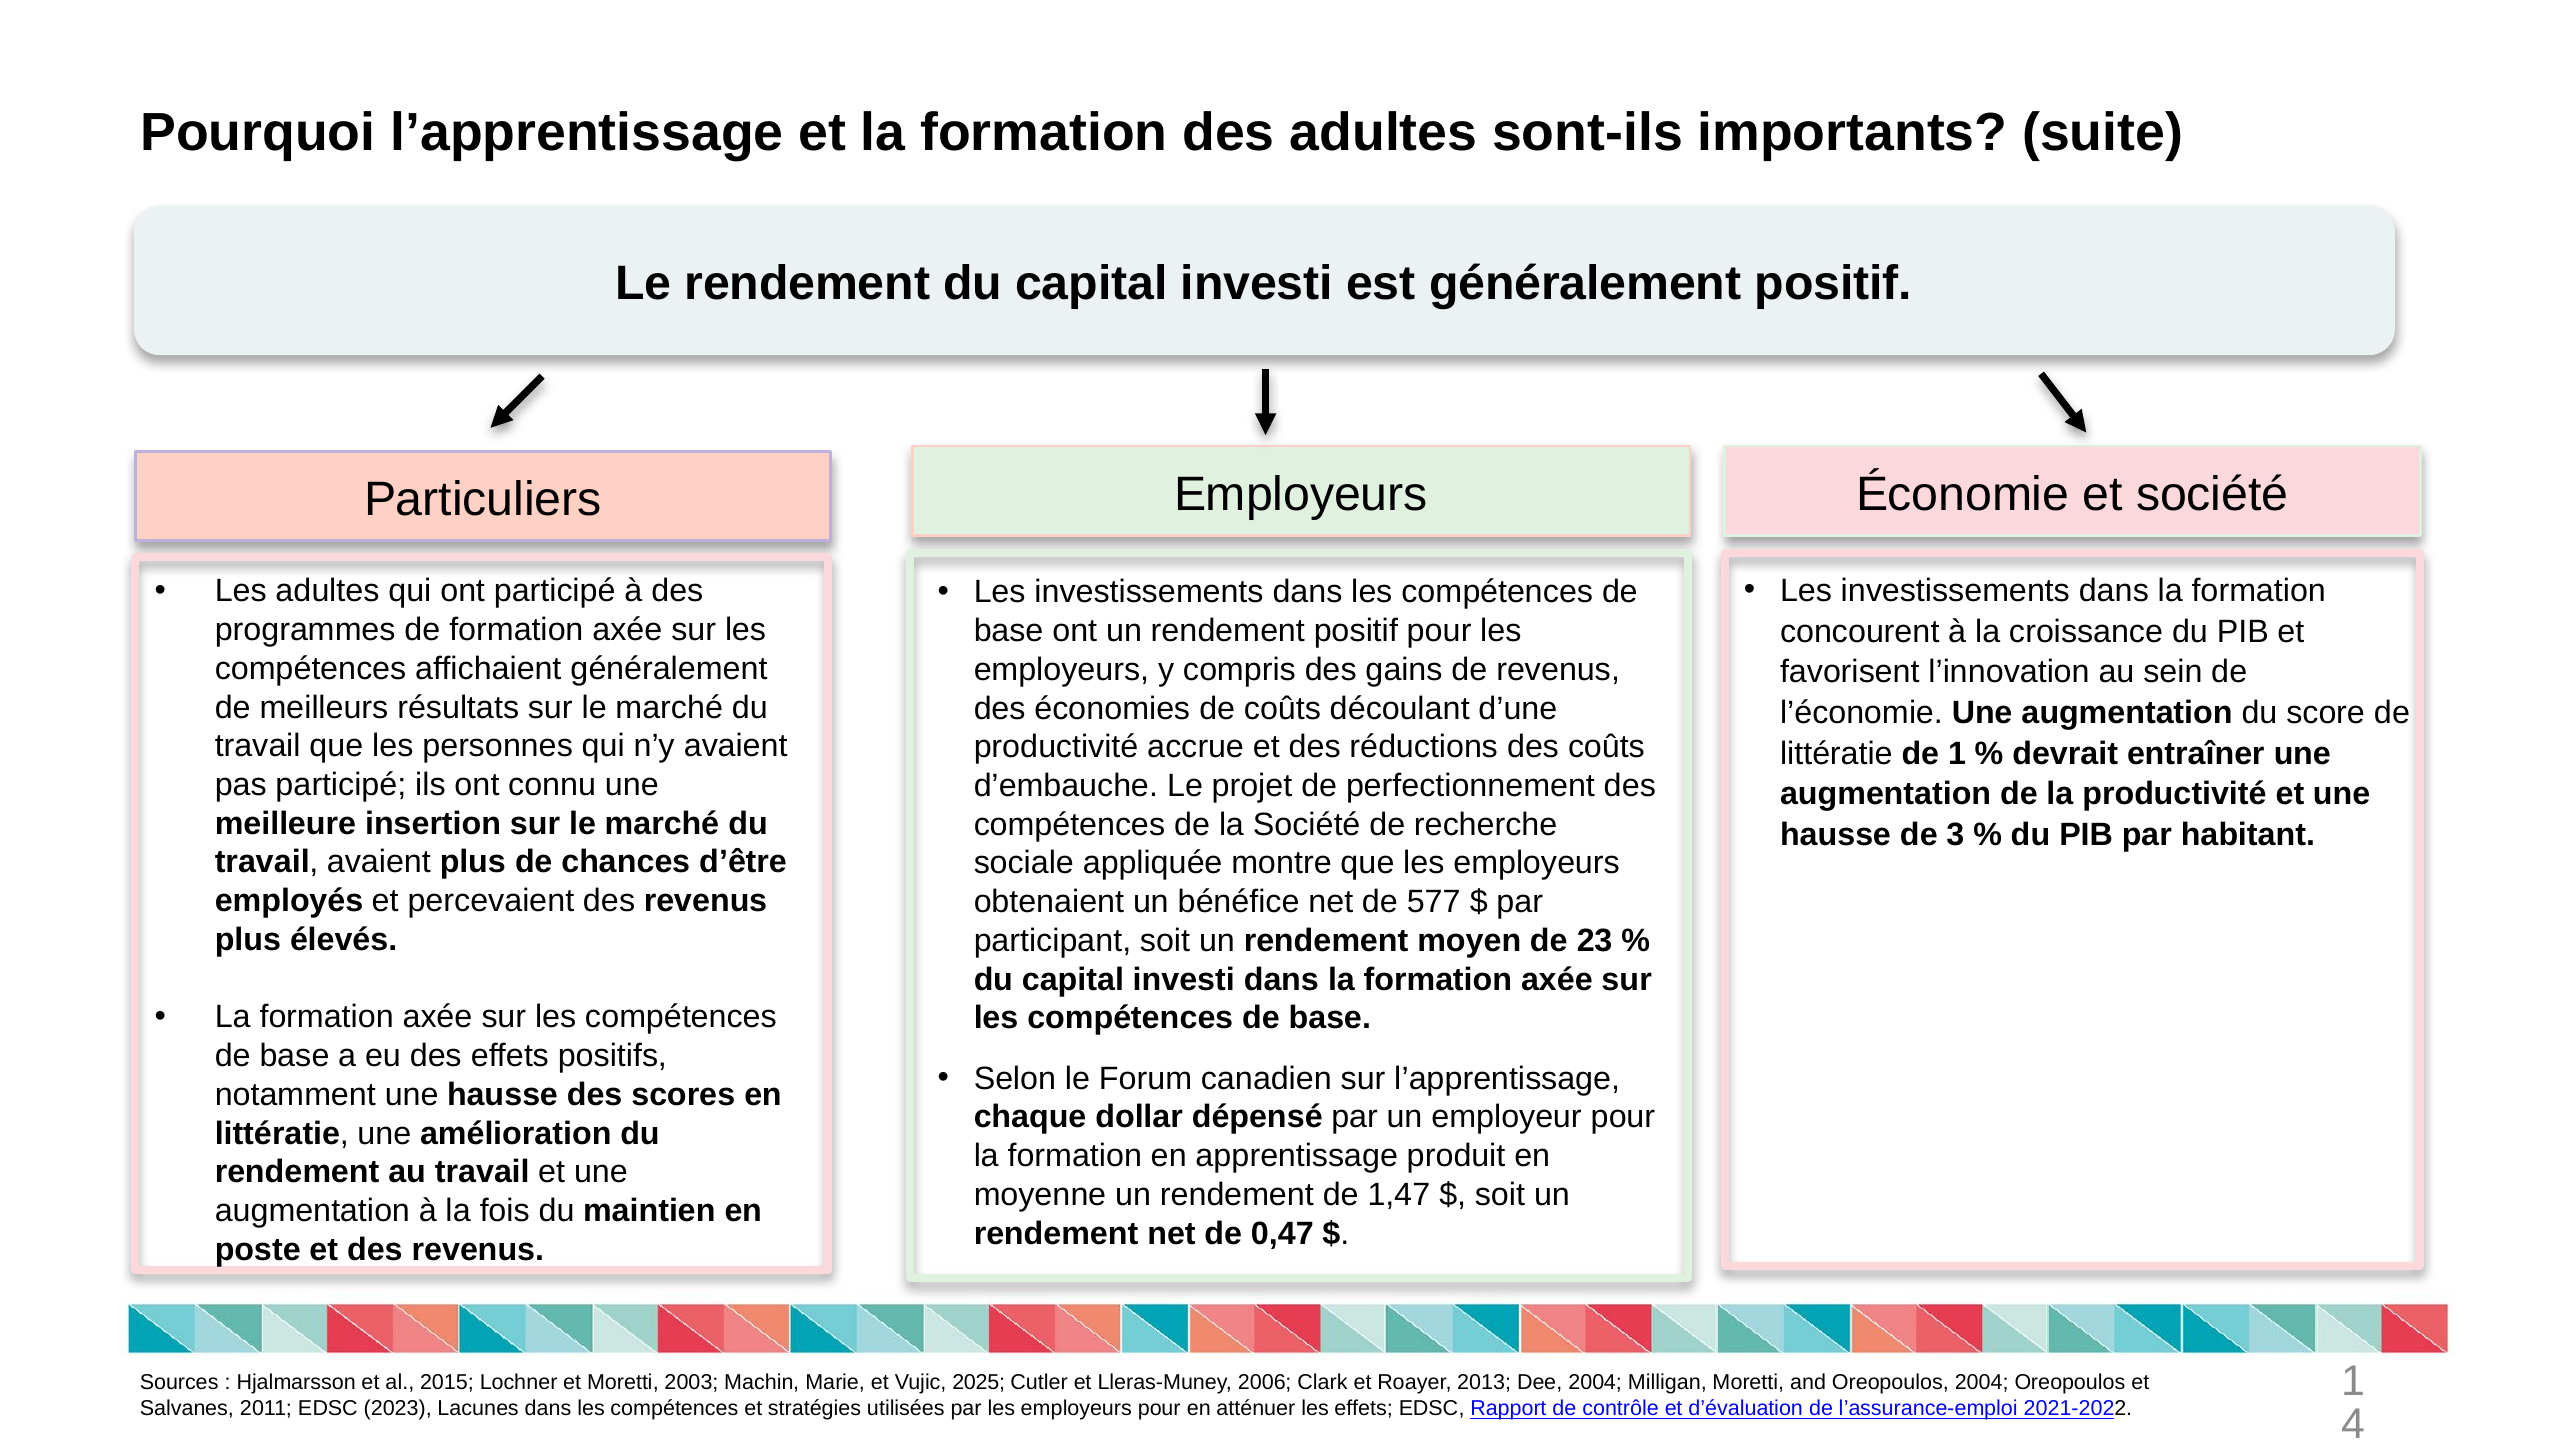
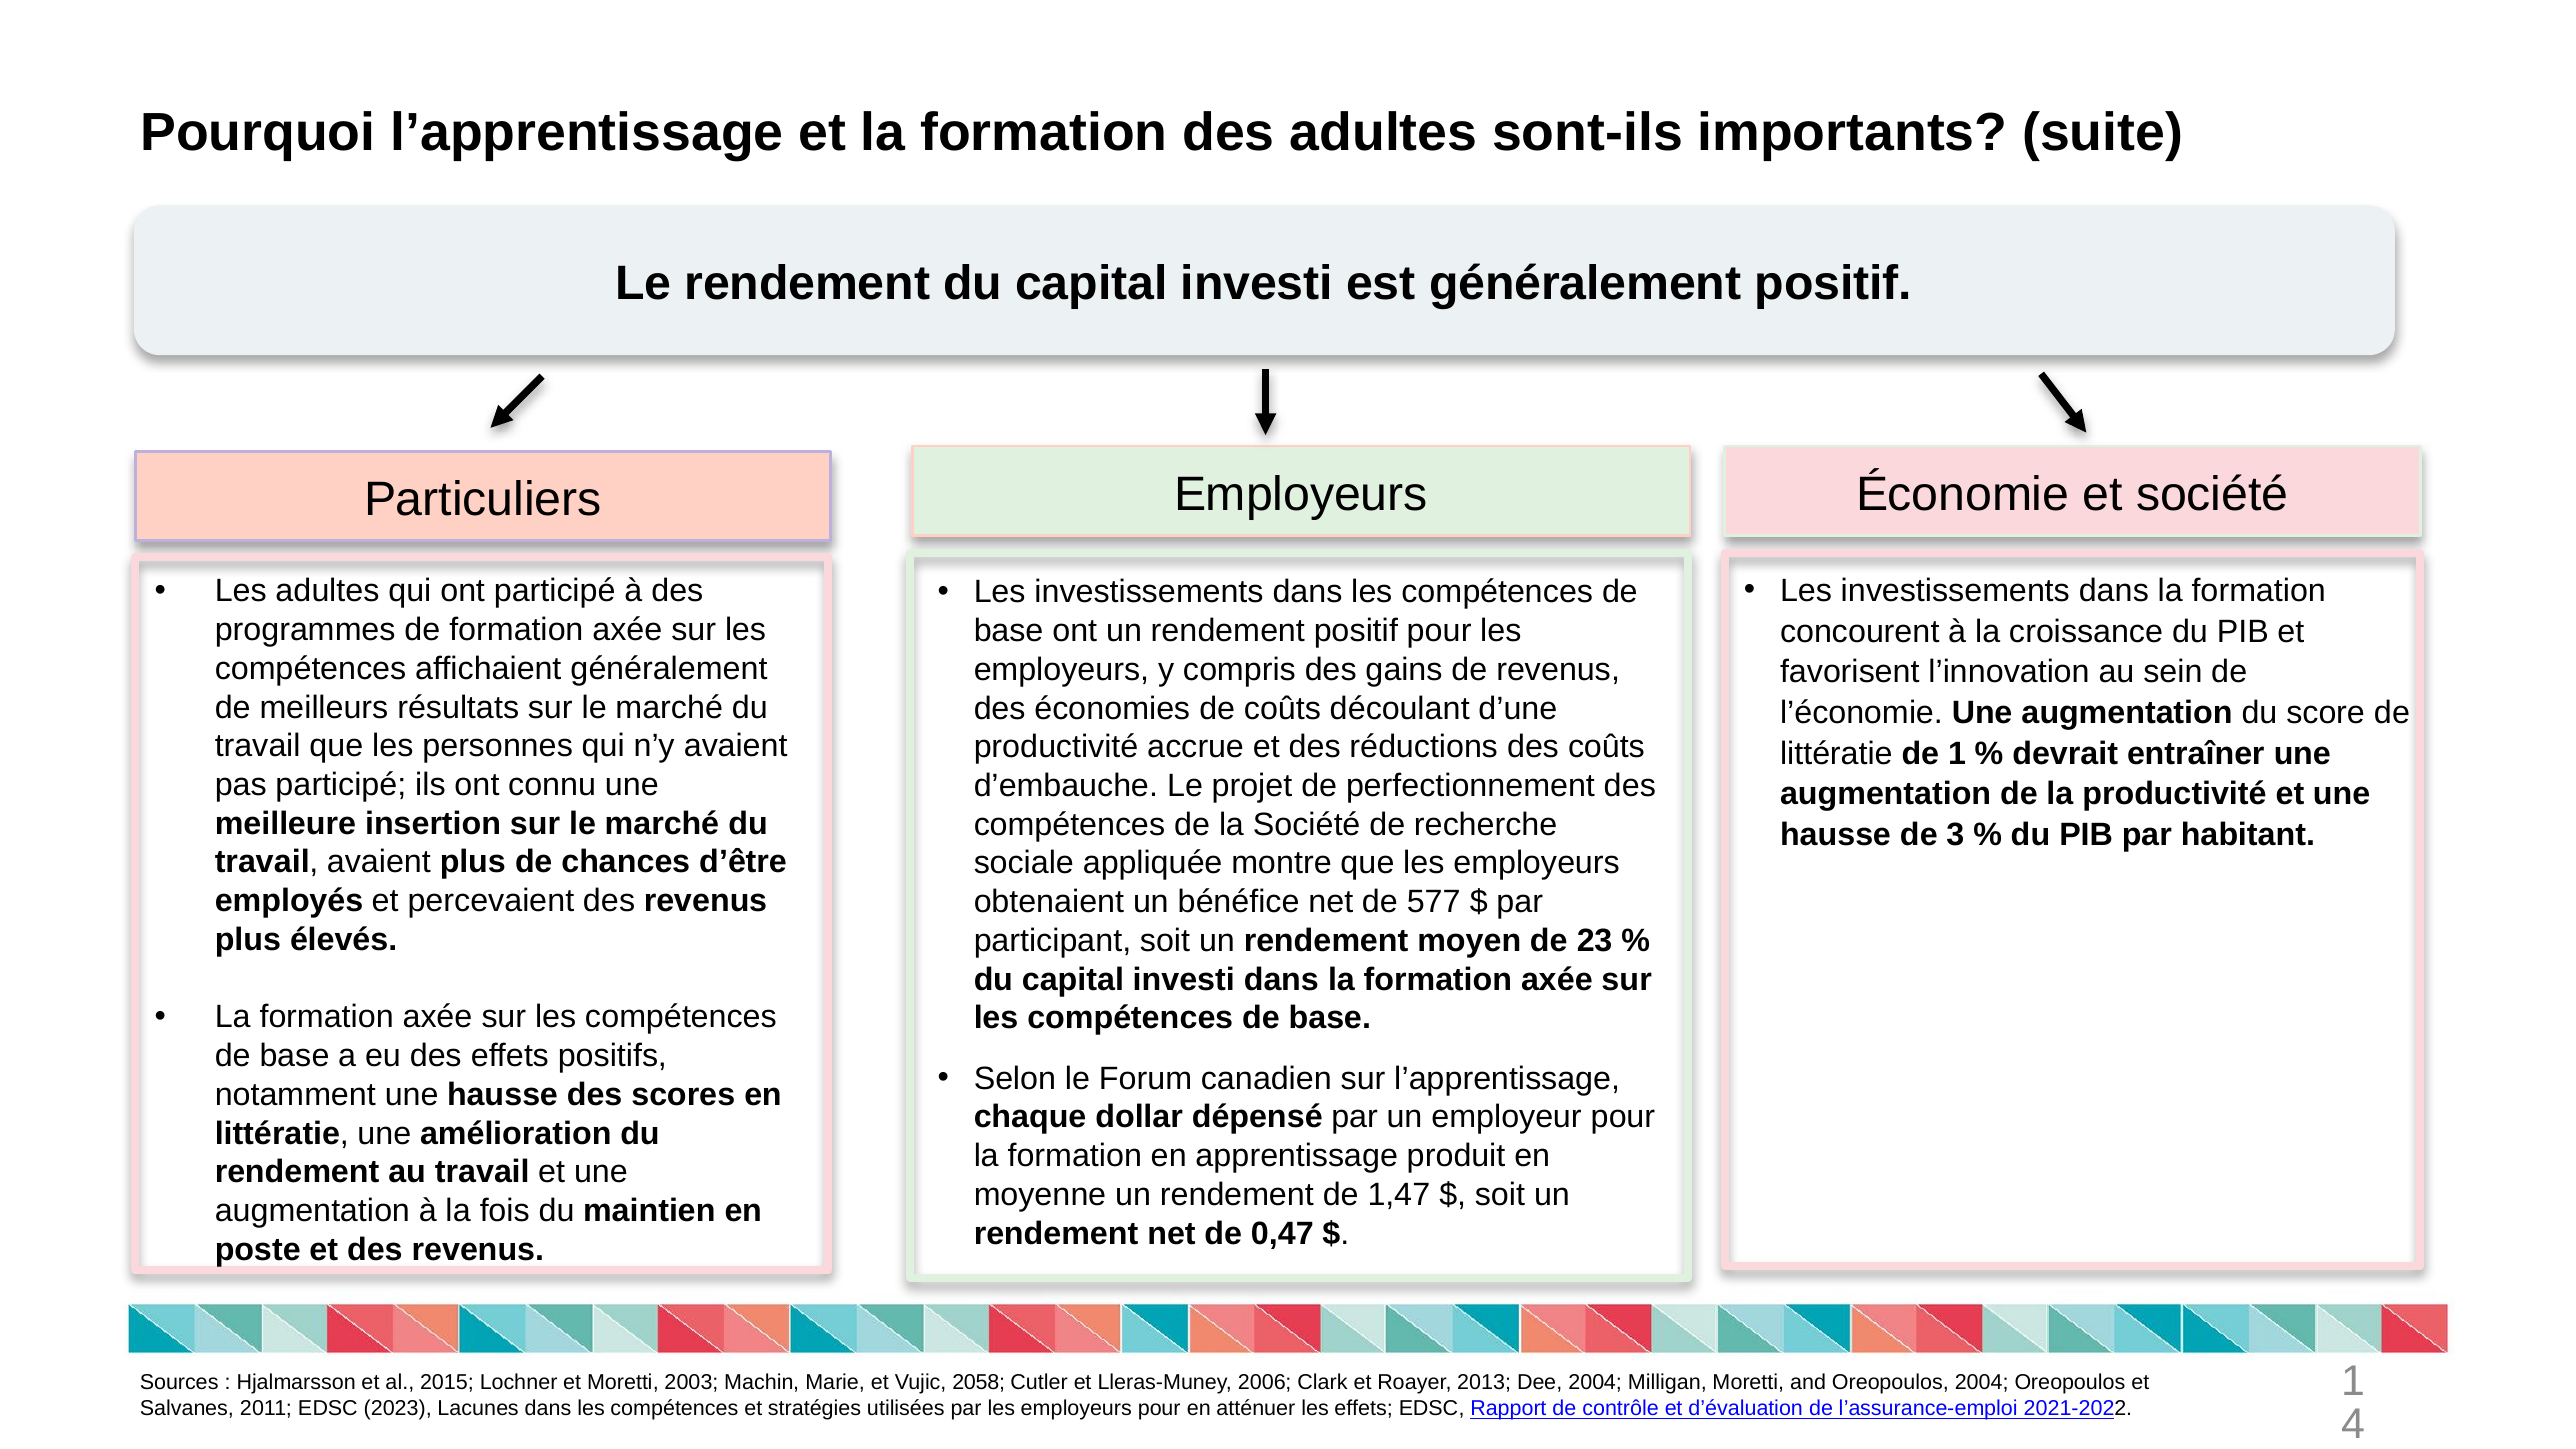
2025: 2025 -> 2058 (979, 1383)
